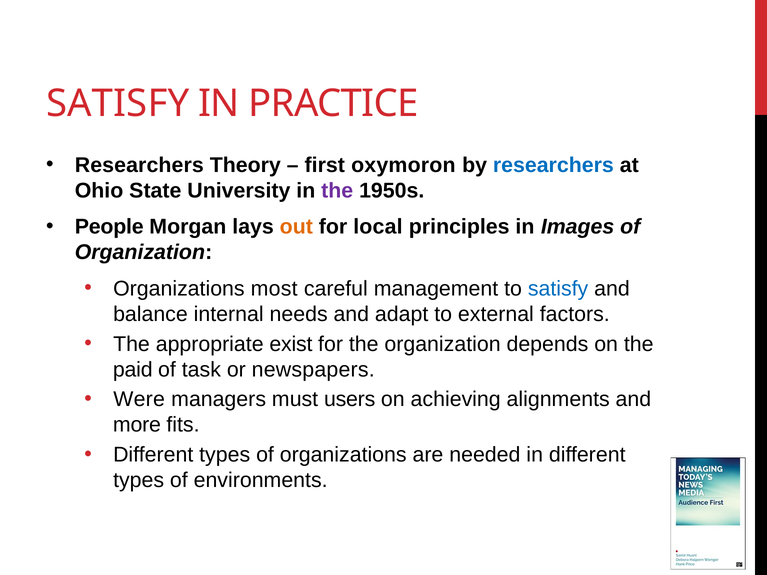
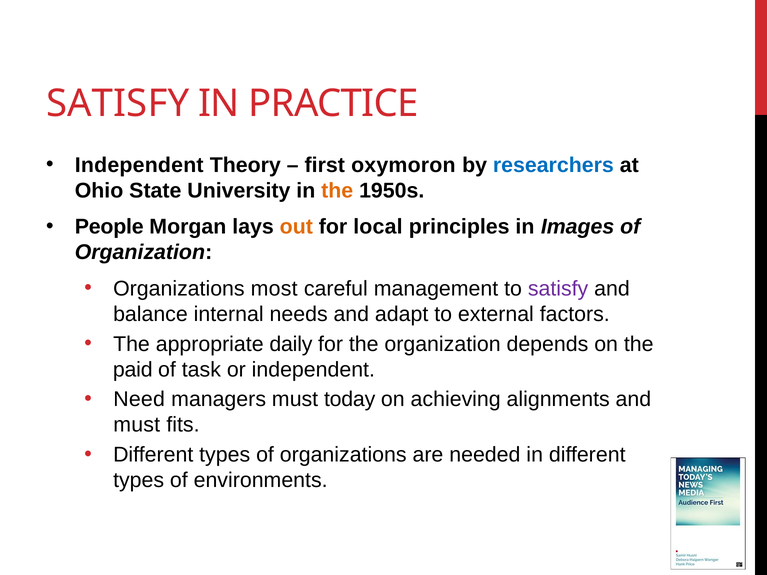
Researchers: Researchers -> Independent (139, 165)
the colour: purple -> orange (337, 191)
satisfy colour: blue -> purple (558, 289)
exist: exist -> daily (291, 344)
or newspapers: newspapers -> independent (313, 370)
Were: Were -> Need (139, 400)
users: users -> today (350, 400)
more: more -> must (137, 425)
